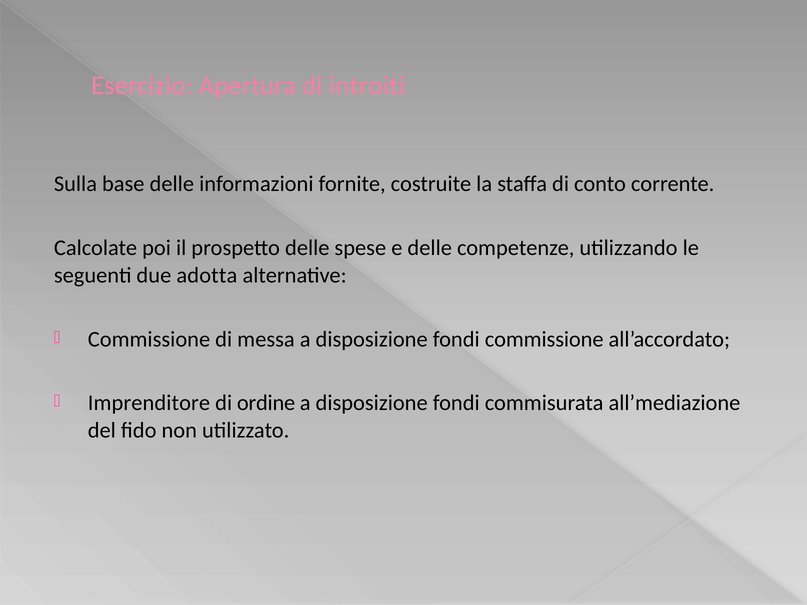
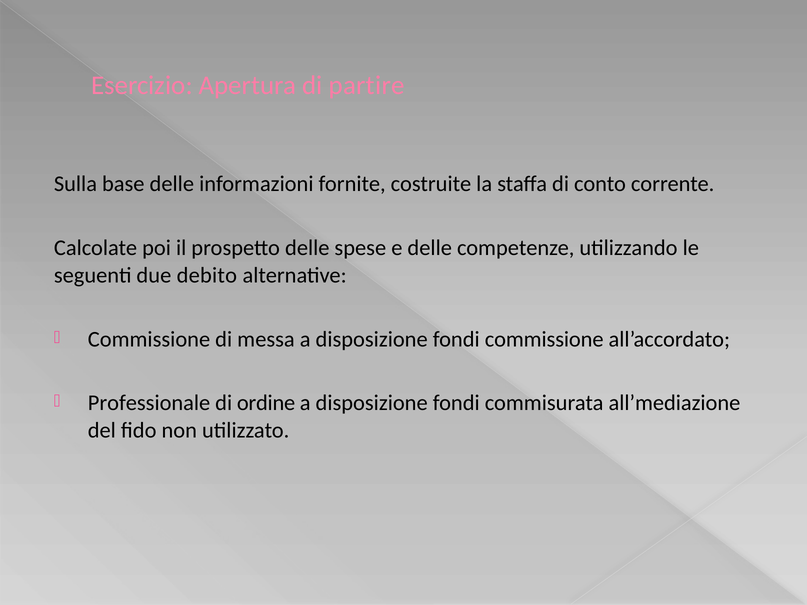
introiti: introiti -> partire (367, 86)
adotta: adotta -> debito (207, 275)
Imprenditore: Imprenditore -> Professionale (149, 403)
